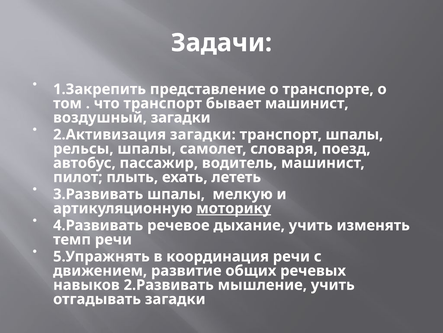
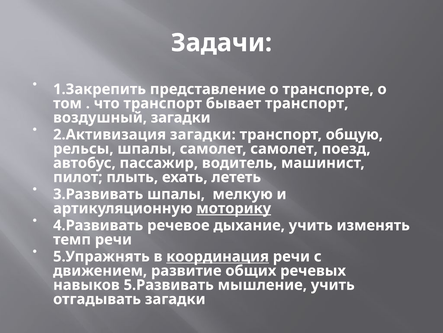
бывает машинист: машинист -> транспорт (307, 103)
транспорт шпалы: шпалы -> общую (354, 134)
самолет словаря: словаря -> самолет (284, 148)
координация underline: none -> present (218, 256)
2.Развивать: 2.Развивать -> 5.Развивать (169, 284)
